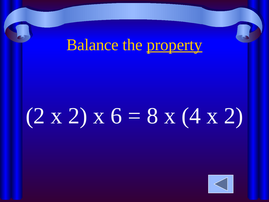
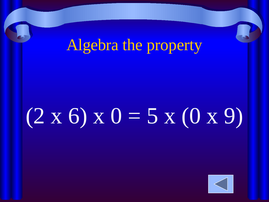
Balance: Balance -> Algebra (92, 45)
property underline: present -> none (175, 45)
2 x 2: 2 -> 6 (78, 116)
6: 6 -> 0 (116, 116)
8: 8 -> 5 (153, 116)
4: 4 -> 0 (191, 116)
2: 2 -> 9 (234, 116)
